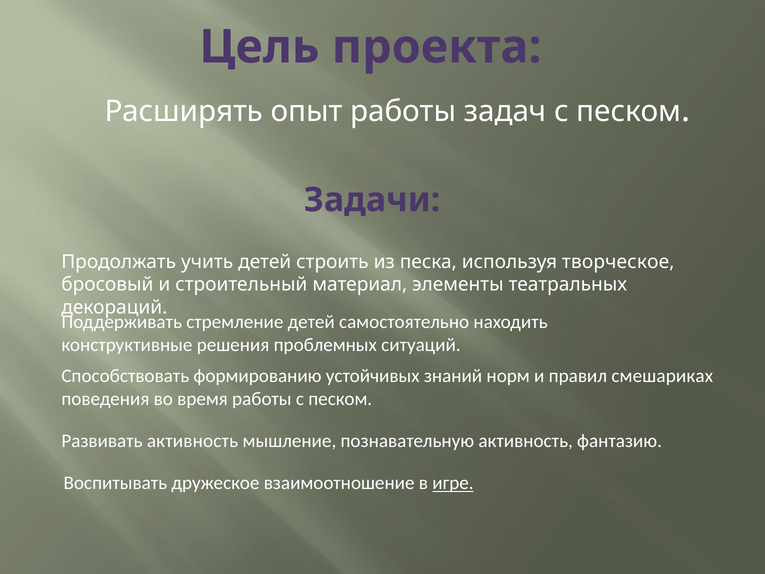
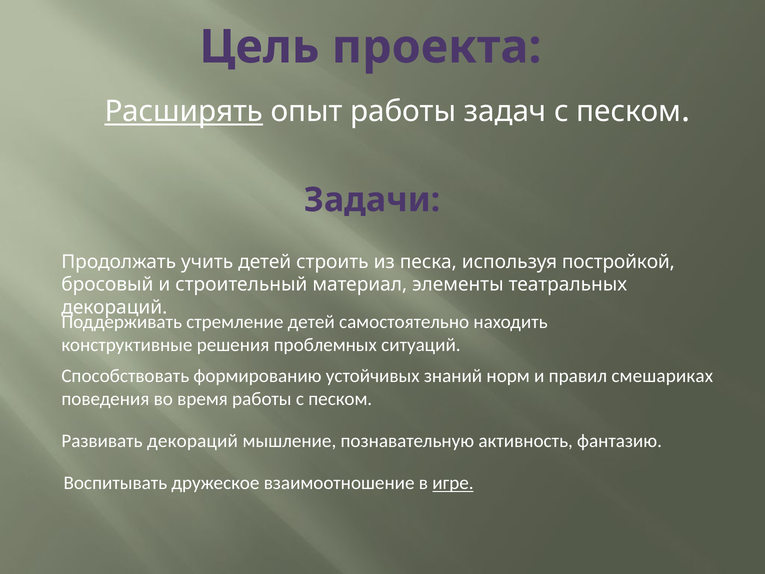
Расширять underline: none -> present (184, 112)
творческое: творческое -> постройкой (618, 262)
Развивать активность: активность -> декораций (193, 441)
